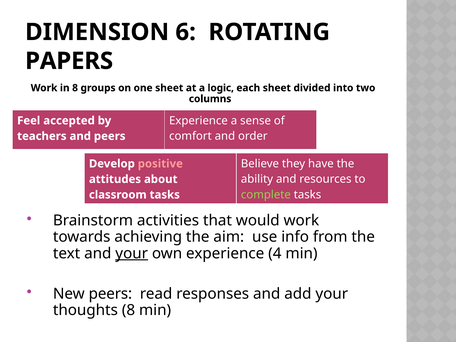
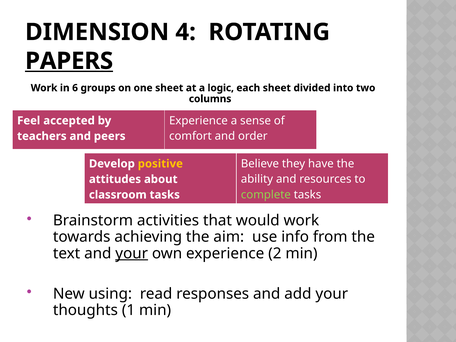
6: 6 -> 4 (186, 32)
PAPERS underline: none -> present (69, 61)
in 8: 8 -> 6 (75, 88)
positive colour: pink -> yellow (160, 164)
4: 4 -> 2 (275, 253)
New peers: peers -> using (110, 294)
thoughts 8: 8 -> 1 (128, 310)
